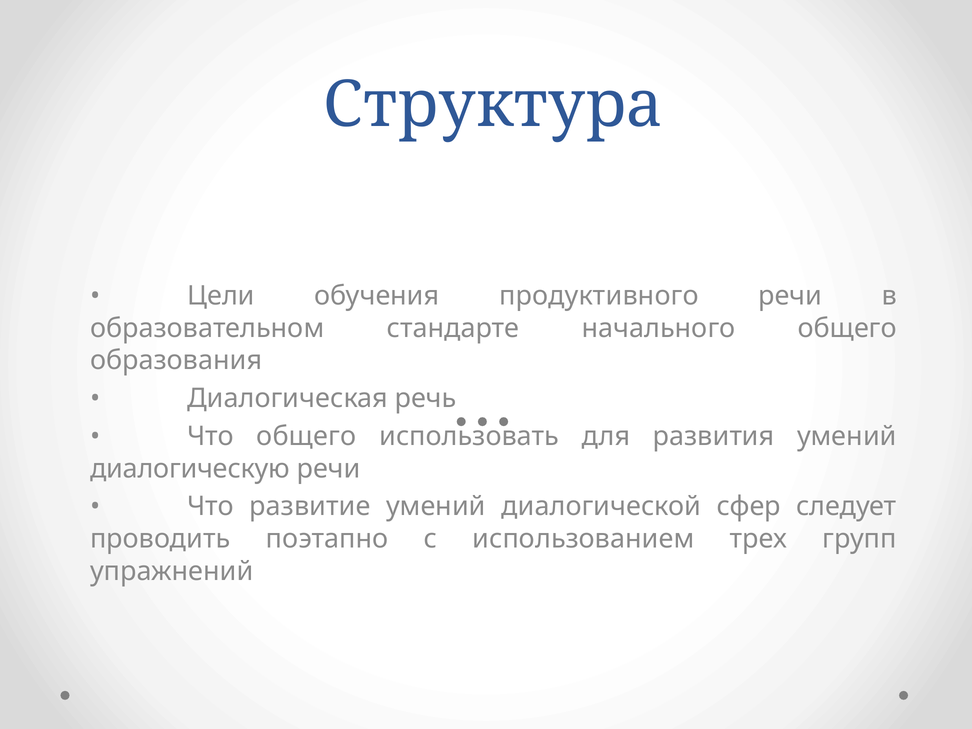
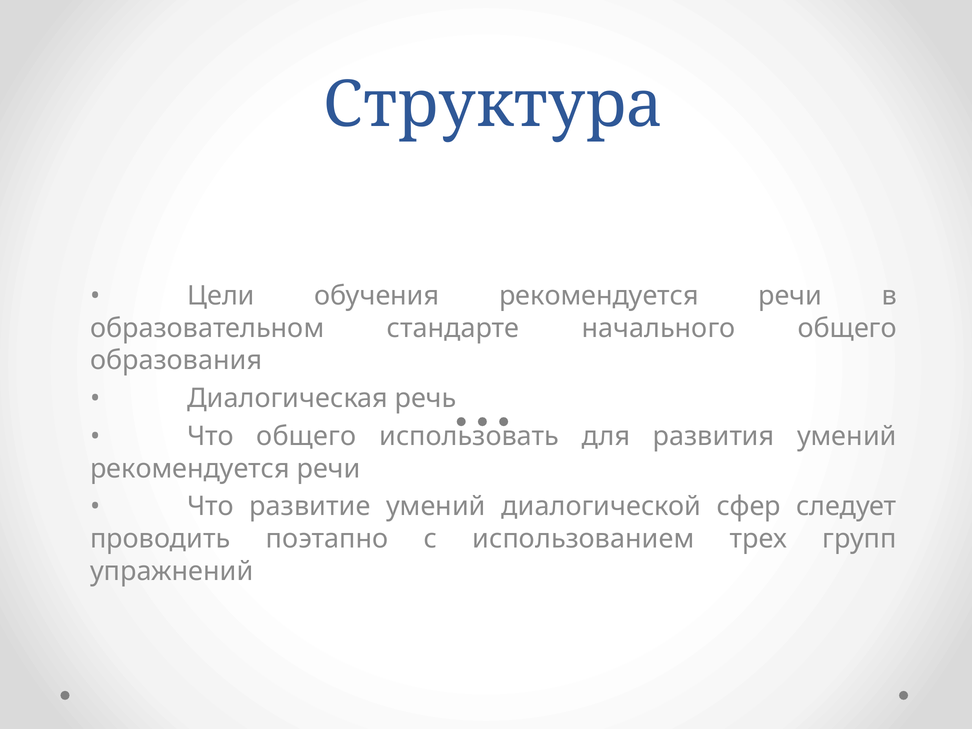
обучения продуктивного: продуктивного -> рекомендуется (599, 296)
диалогическую: диалогическую -> рекомендуется (190, 469)
